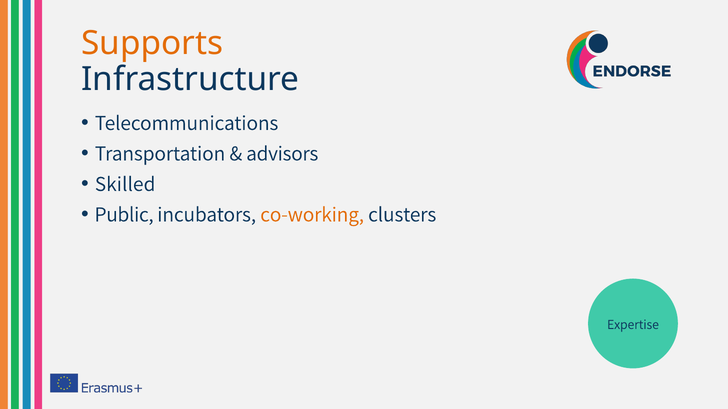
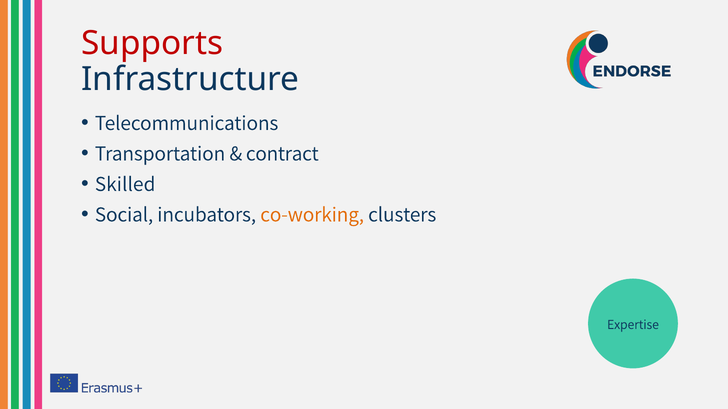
Supports colour: orange -> red (152, 43)
advisors: advisors -> contract (282, 154)
Public: Public -> Social (124, 215)
